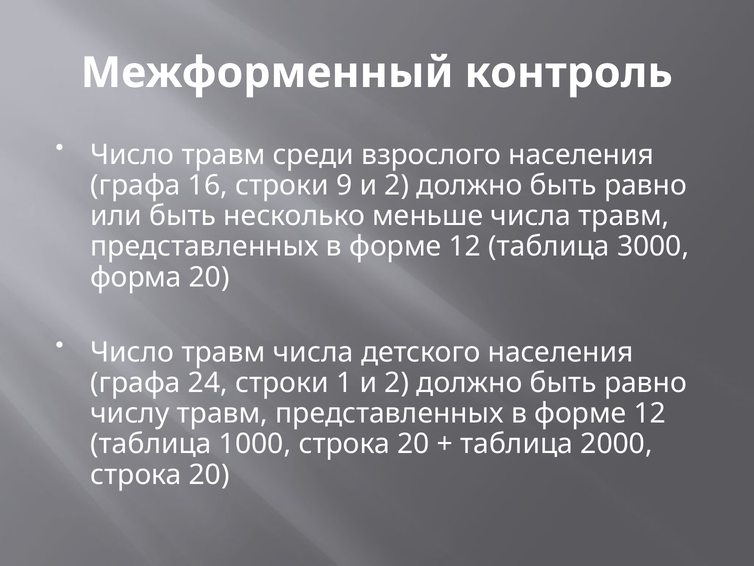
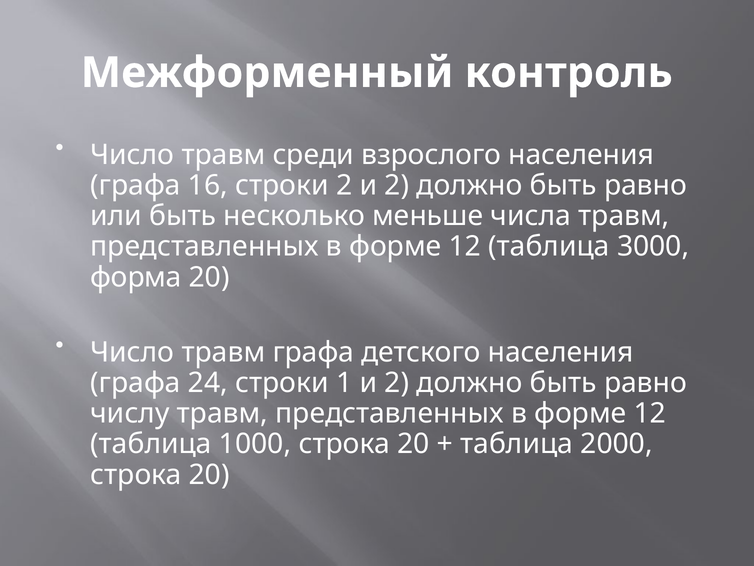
строки 9: 9 -> 2 (344, 185)
травм числа: числа -> графа (313, 352)
